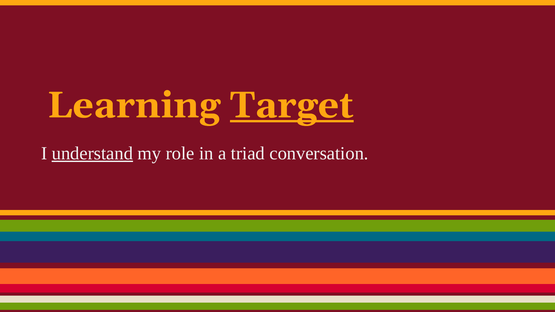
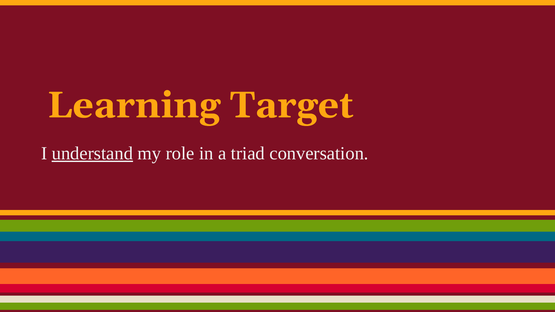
Target underline: present -> none (292, 105)
